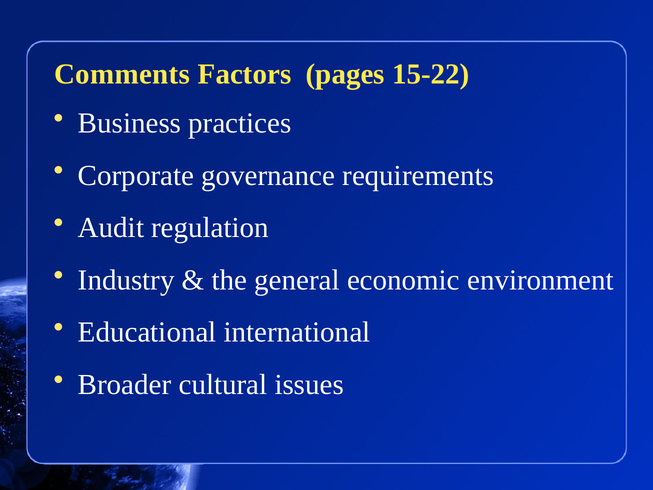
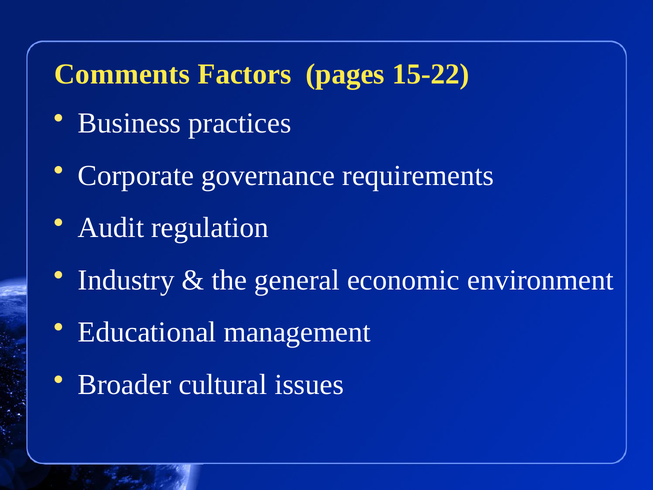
international: international -> management (297, 332)
